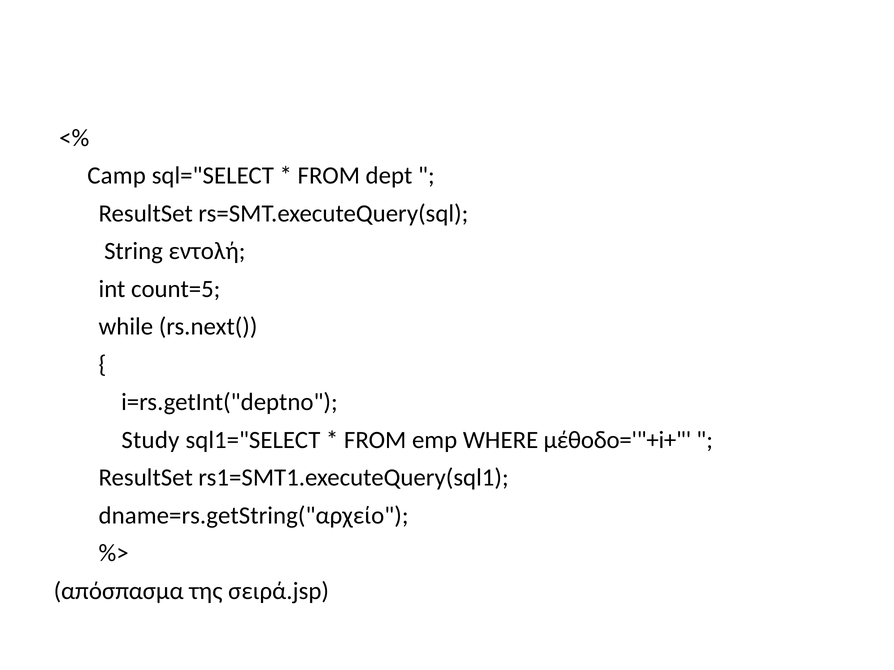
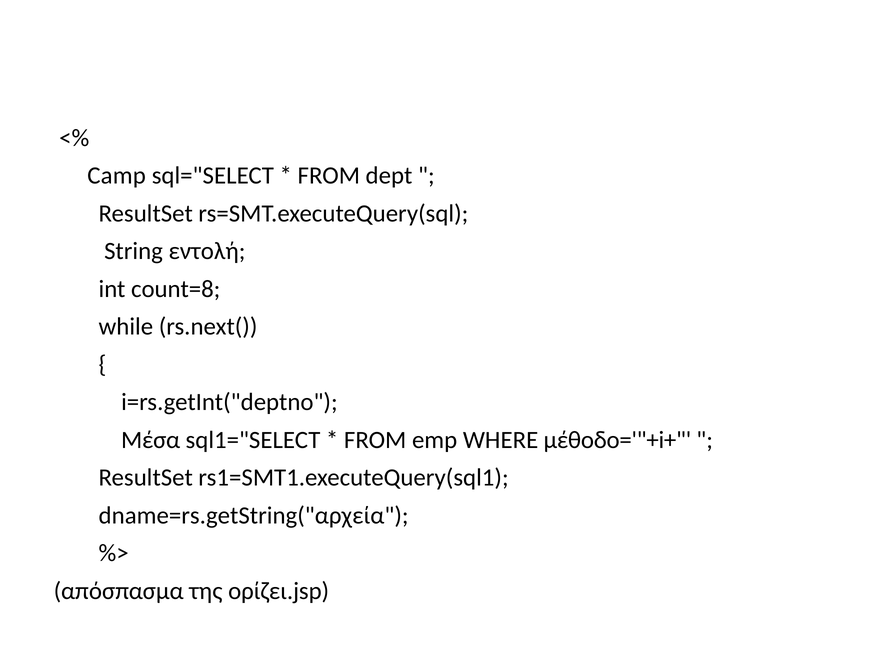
count=5: count=5 -> count=8 (176, 289)
Study: Study -> Μέσα (151, 440)
dname=rs.getString("αρχείο: dname=rs.getString("αρχείο -> dname=rs.getString("αρχεία (254, 516)
σειρά.jsp: σειρά.jsp -> ορίζει.jsp (279, 591)
